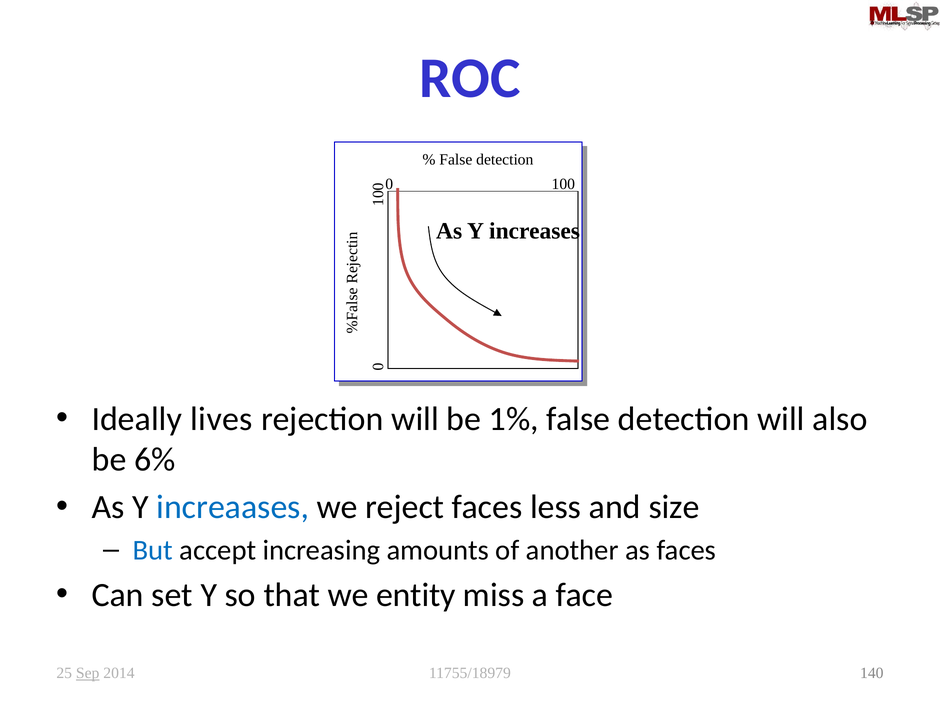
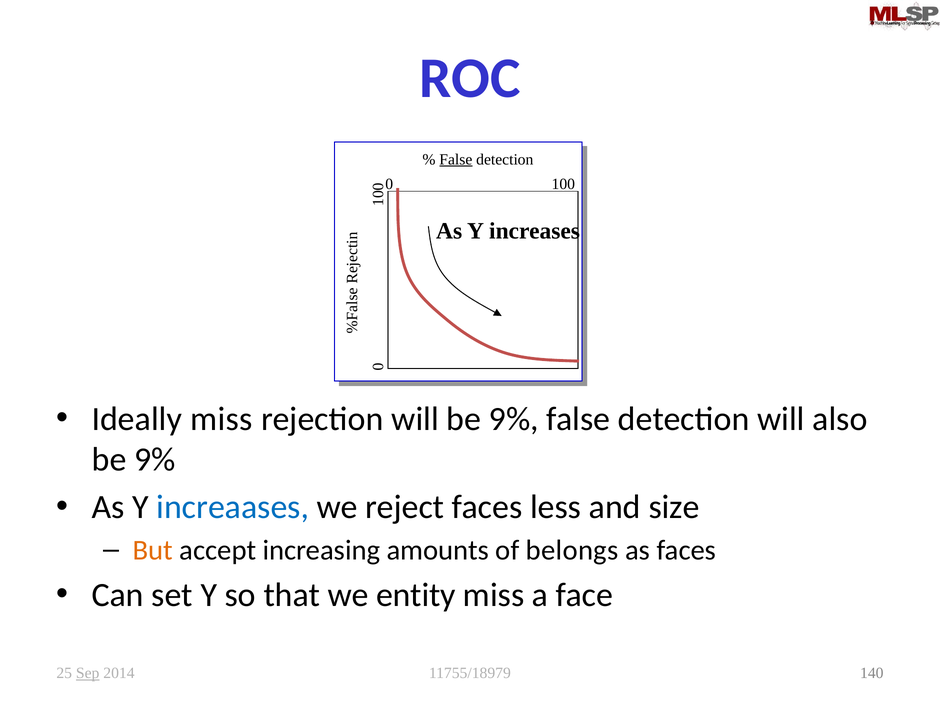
False underline: none -> present (456, 159)
Ideally lives: lives -> miss (222, 419)
will be 1%: 1% -> 9% (514, 419)
6%: 6% -> 9% (155, 460)
But colour: blue -> orange (153, 550)
another: another -> belongs (572, 550)
